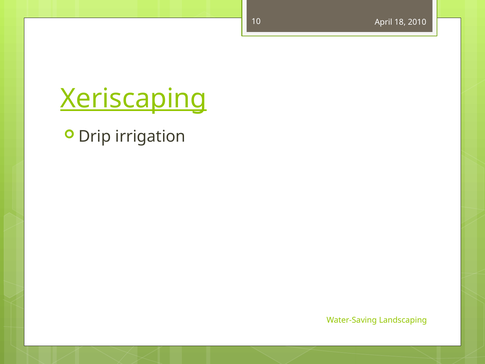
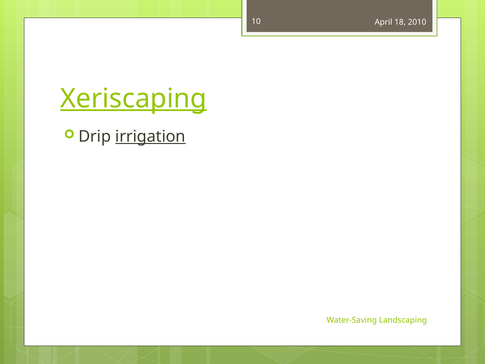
irrigation underline: none -> present (150, 137)
